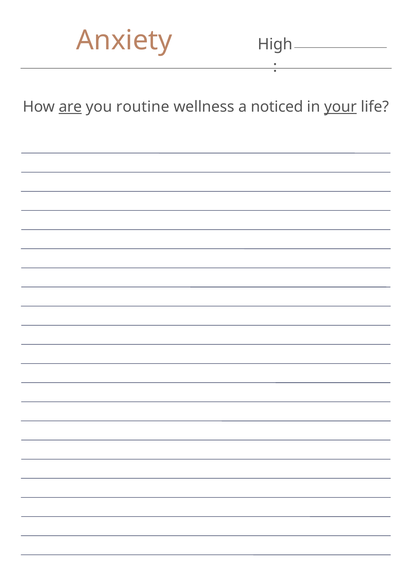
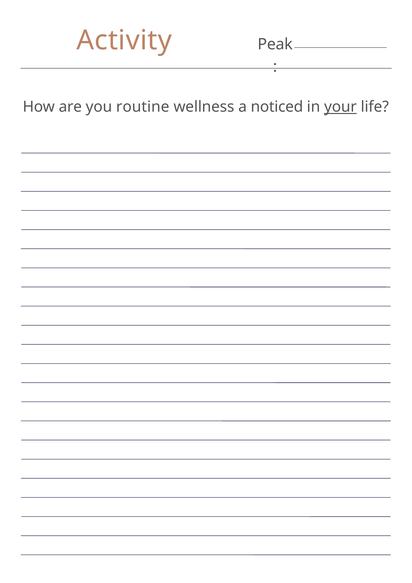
Anxiety: Anxiety -> Activity (124, 40)
High: High -> Peak (275, 44)
are underline: present -> none (70, 107)
